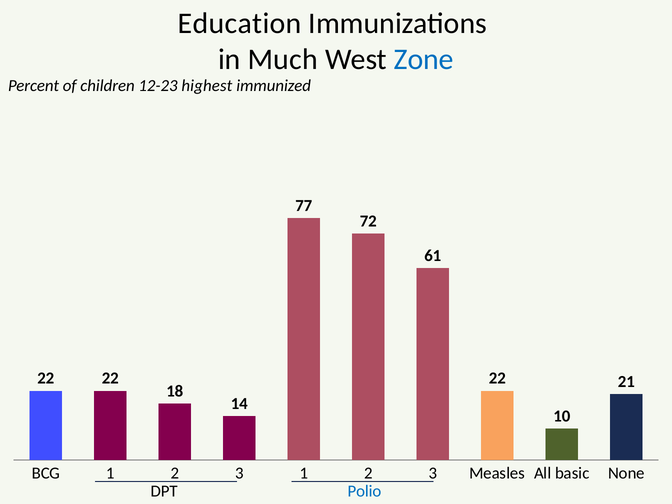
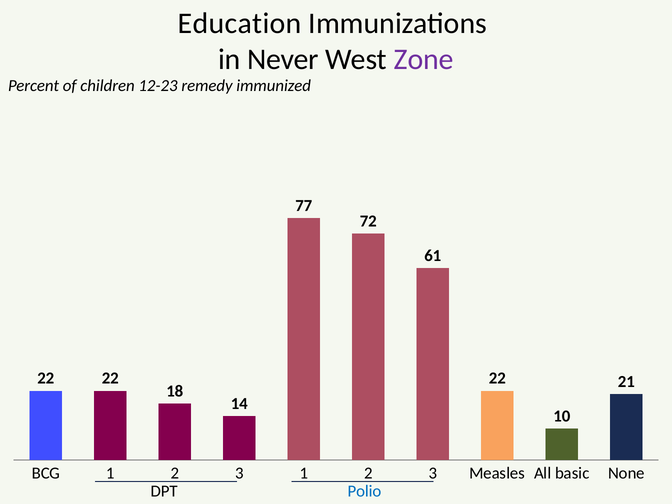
Much: Much -> Never (283, 59)
Zone colour: blue -> purple (424, 59)
highest: highest -> remedy (207, 85)
